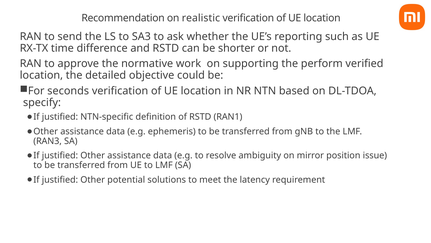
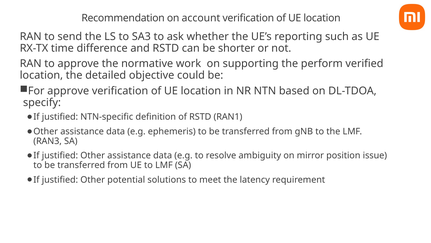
realistic: realistic -> account (201, 18)
For seconds: seconds -> approve (68, 91)
